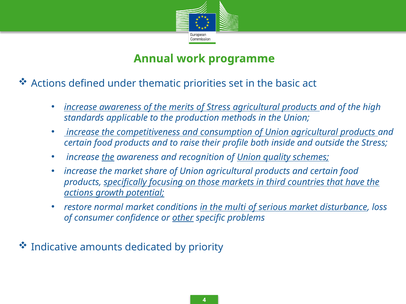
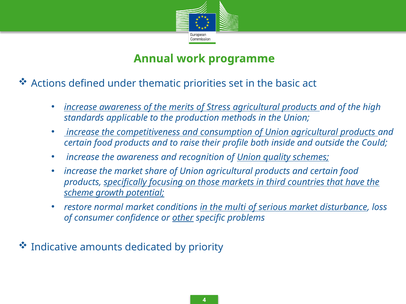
the Stress: Stress -> Could (375, 143)
the underline: present -> none (108, 157)
actions: actions -> scheme (79, 193)
